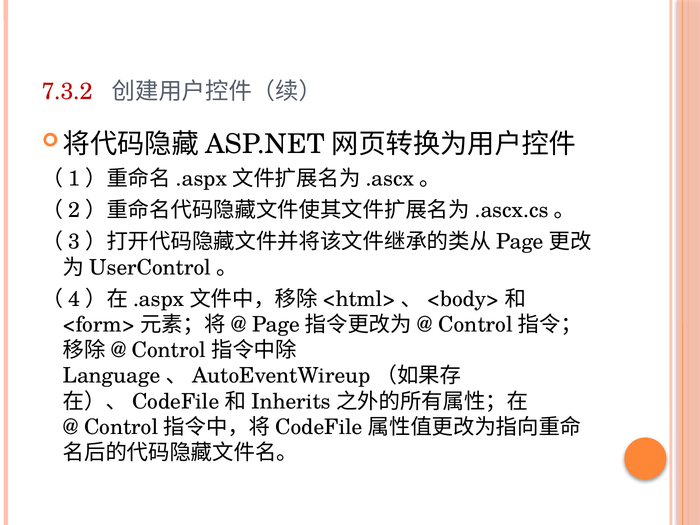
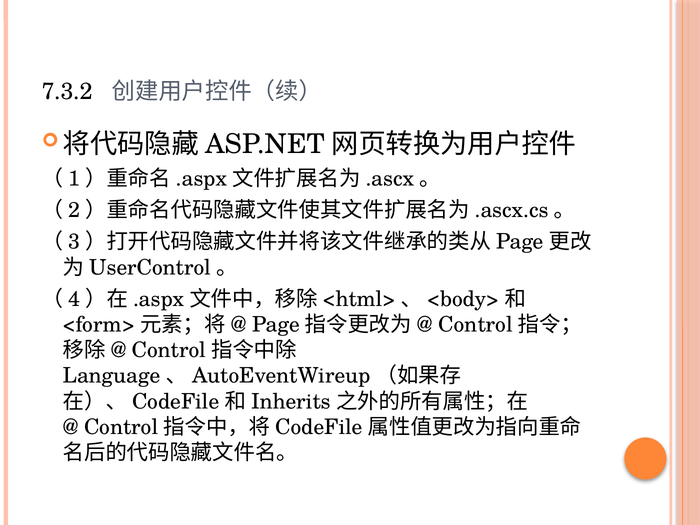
7.3.2 colour: red -> black (67, 92)
